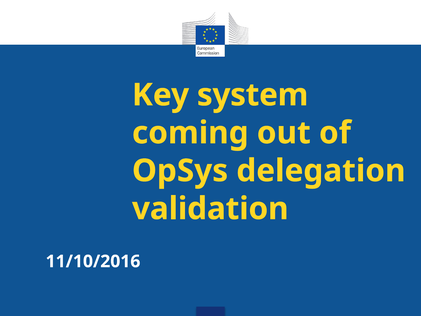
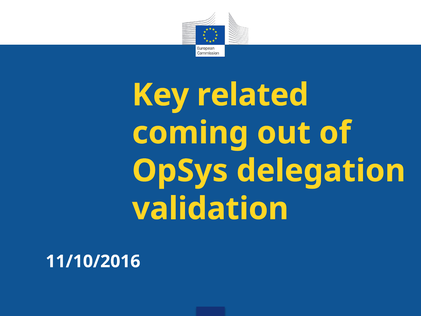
system: system -> related (253, 95)
